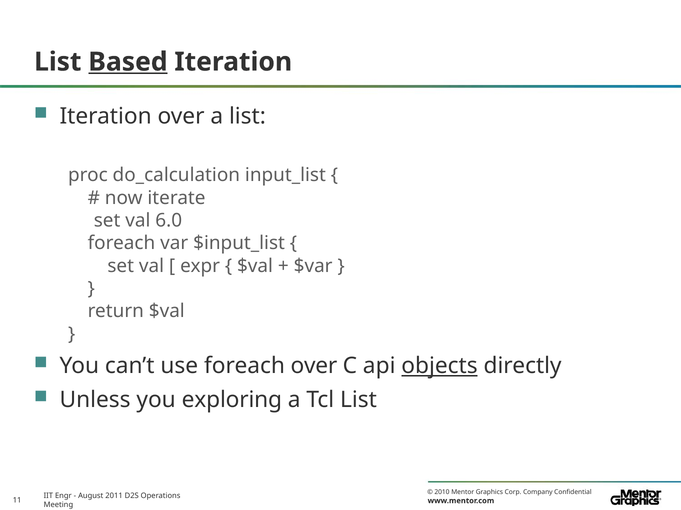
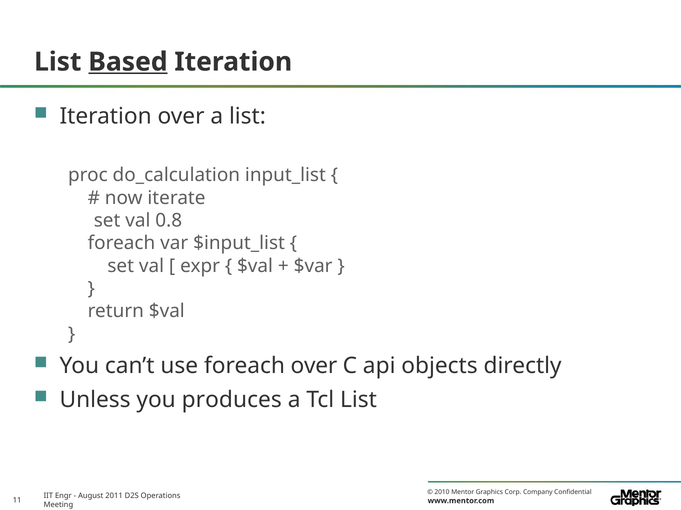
6.0: 6.0 -> 0.8 (169, 221)
objects underline: present -> none (440, 366)
exploring: exploring -> produces (232, 400)
